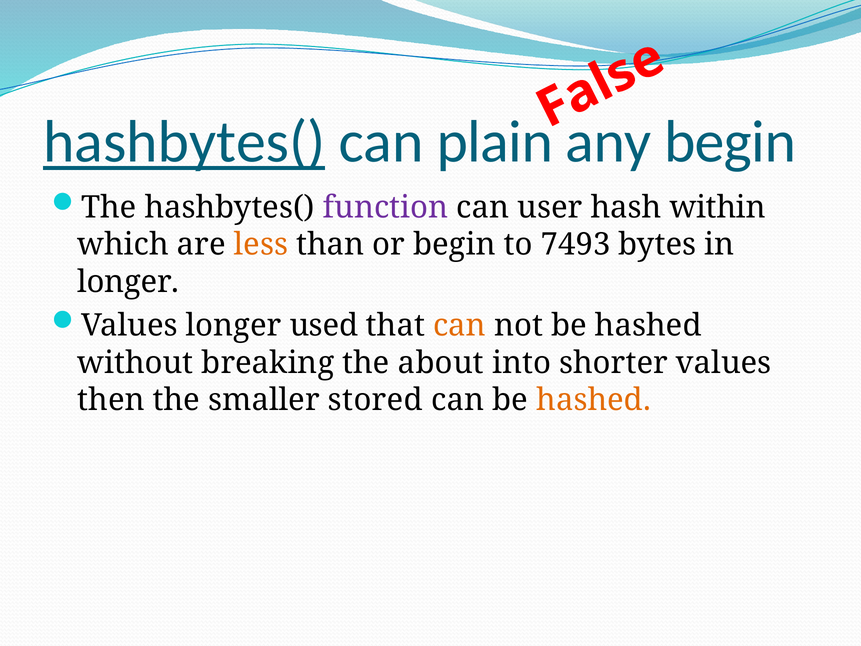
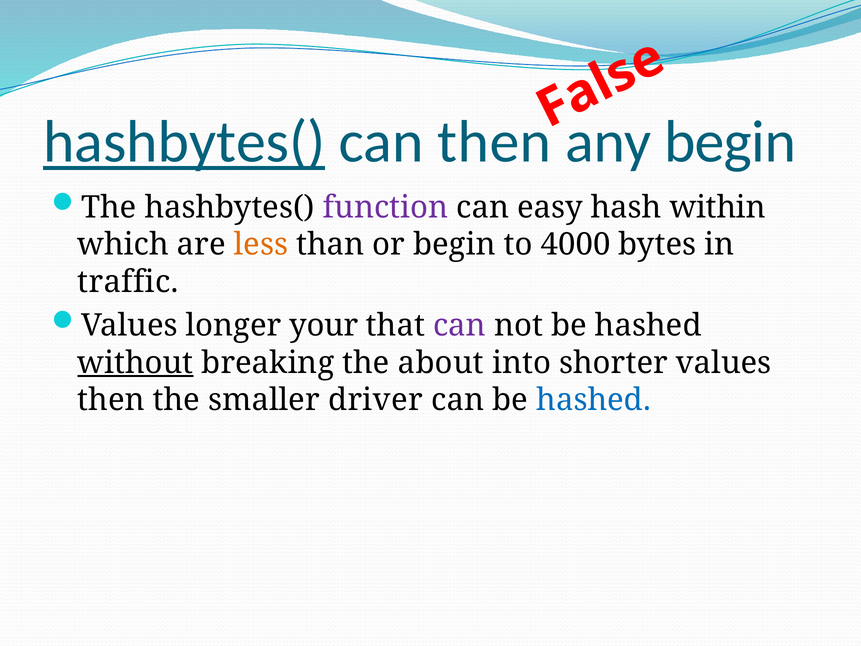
can plain: plain -> then (494, 142)
user: user -> easy (550, 207)
7493: 7493 -> 4000 (576, 245)
longer: longer -> traffic (128, 282)
used: used -> your (324, 325)
can colour: orange -> purple (459, 325)
without underline: none -> present (135, 363)
stored: stored -> driver (375, 400)
hashed colour: orange -> blue (594, 400)
